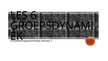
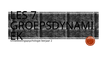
6: 6 -> 7 (34, 15)
